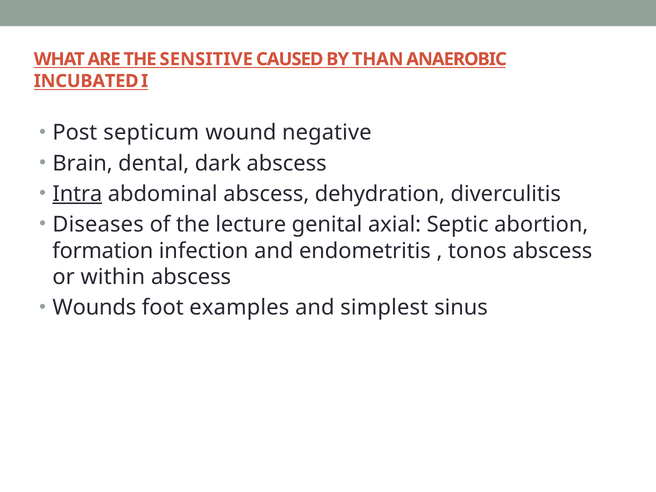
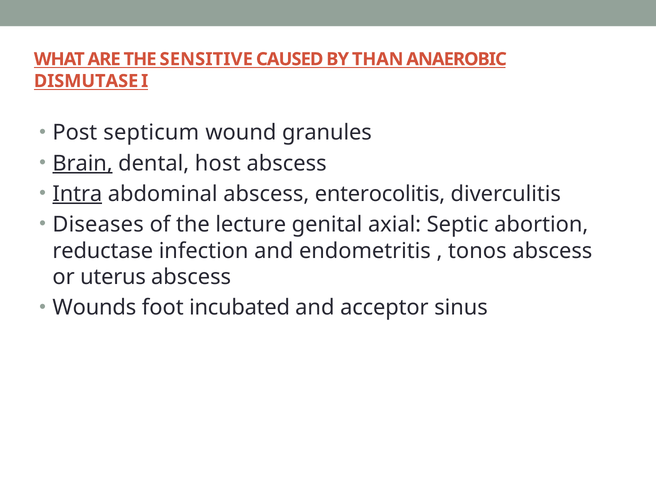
INCUBATED: INCUBATED -> DISMUTASE (86, 81)
negative: negative -> granules (327, 133)
Brain underline: none -> present (83, 163)
dark: dark -> host (218, 163)
dehydration: dehydration -> enterocolitis (380, 194)
formation: formation -> reductase (103, 251)
within: within -> uterus (113, 277)
examples: examples -> incubated (240, 308)
simplest: simplest -> acceptor (384, 308)
